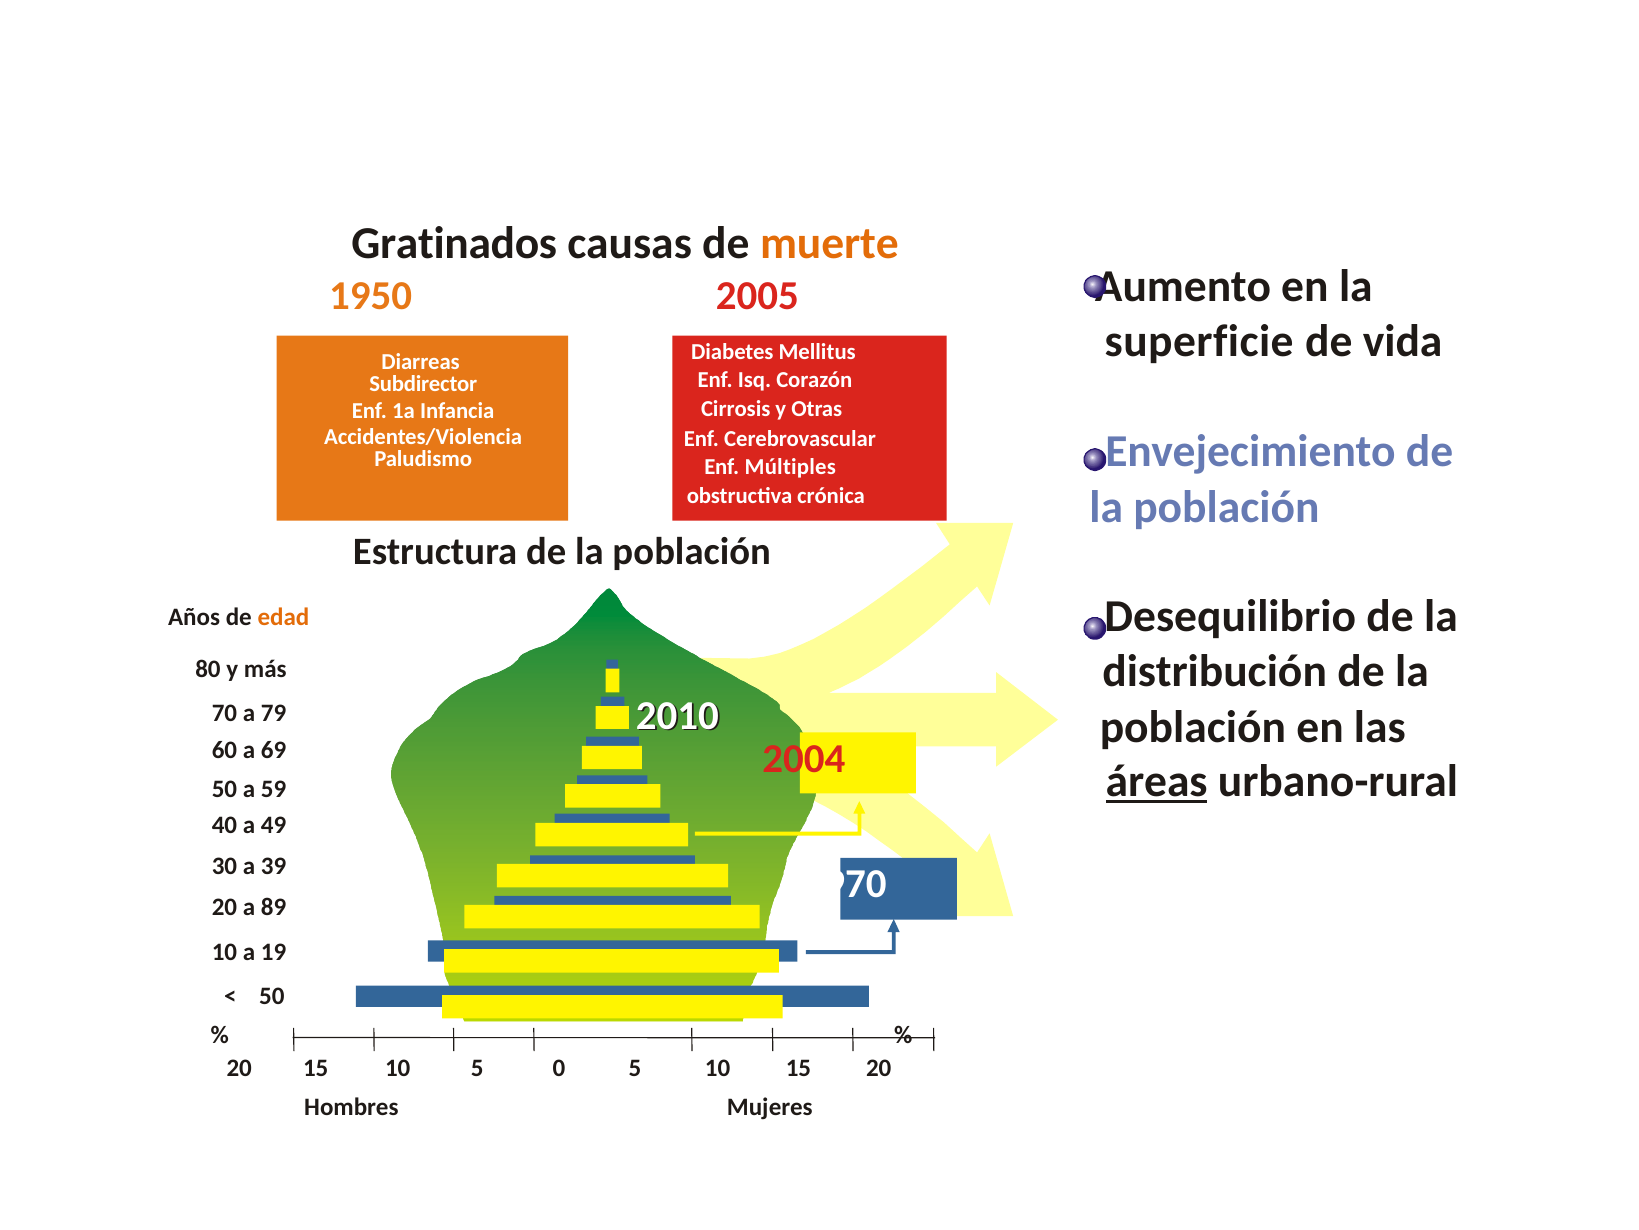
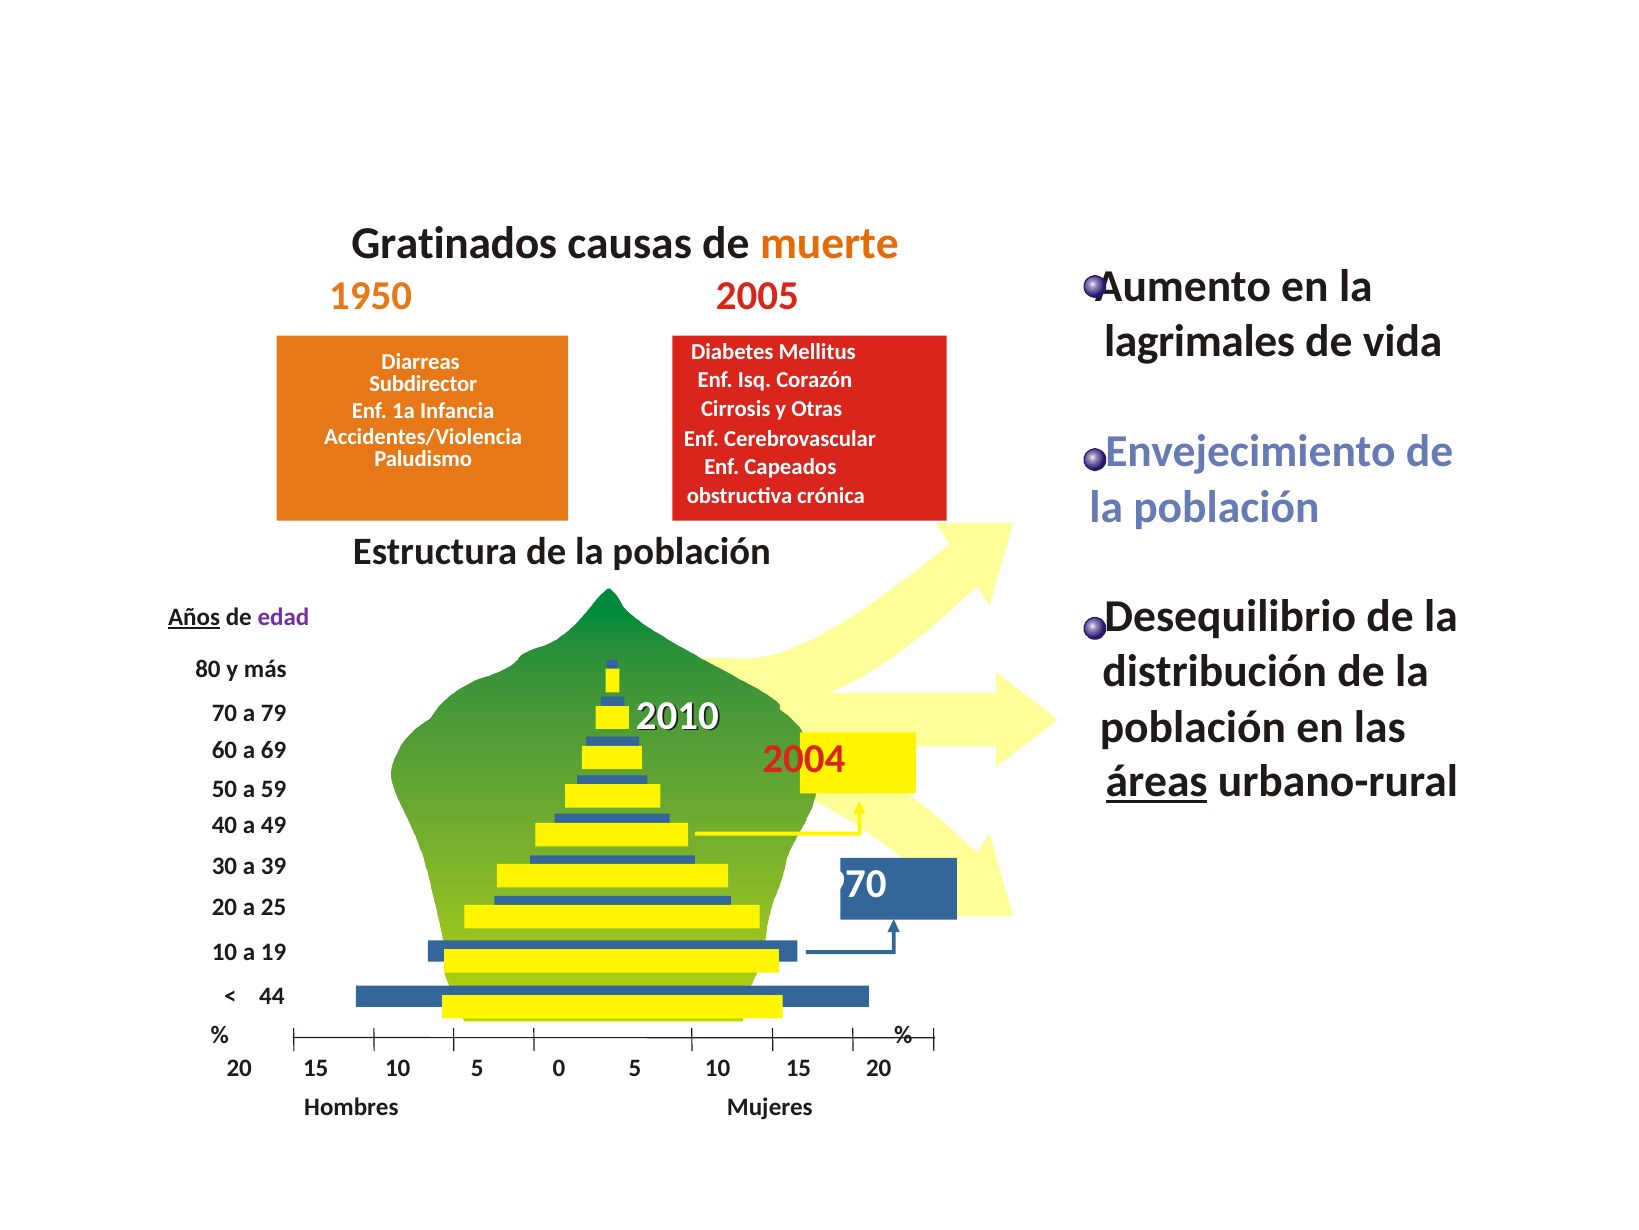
superficie: superficie -> lagrimales (1200, 342)
Múltiples: Múltiples -> Capeados (790, 466)
Años underline: none -> present (194, 617)
edad colour: orange -> purple (283, 617)
89: 89 -> 25 (274, 907)
50: 50 -> 44 (272, 996)
